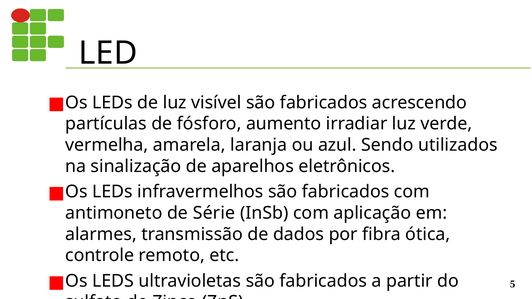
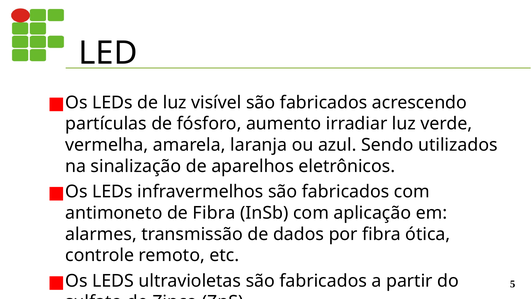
de Série: Série -> Fibra (214, 213)
